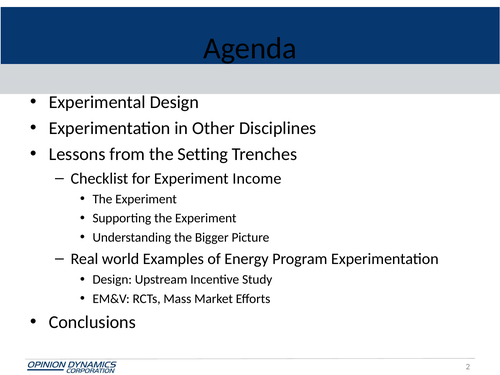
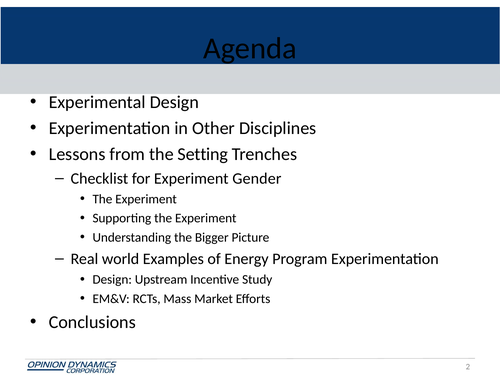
Income: Income -> Gender (257, 178)
